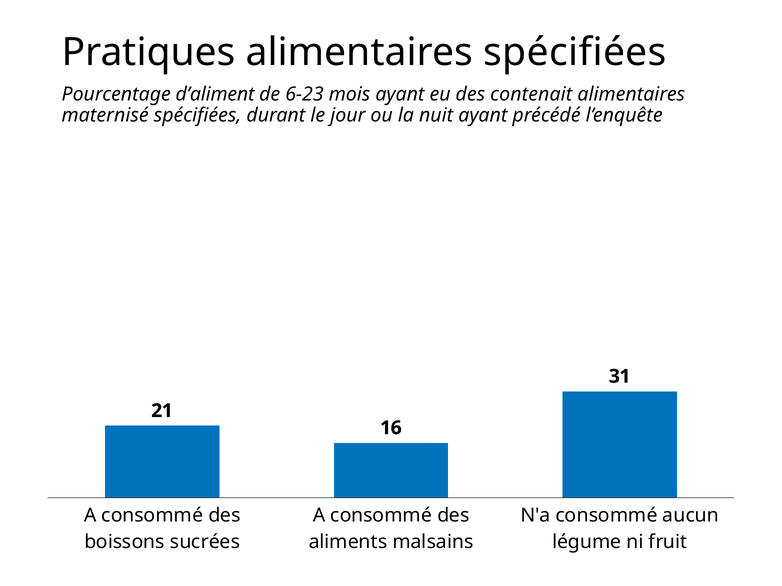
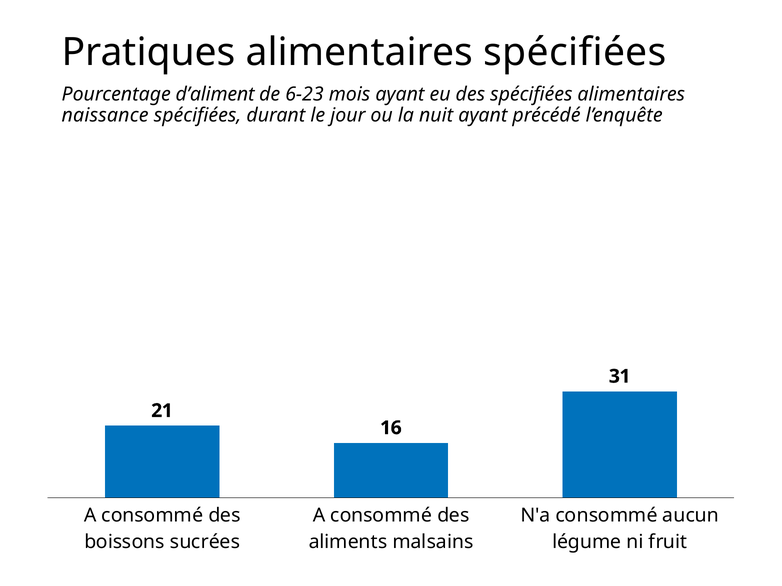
des contenait: contenait -> spécifiées (531, 94)
maternisé: maternisé -> naissance (105, 116)
